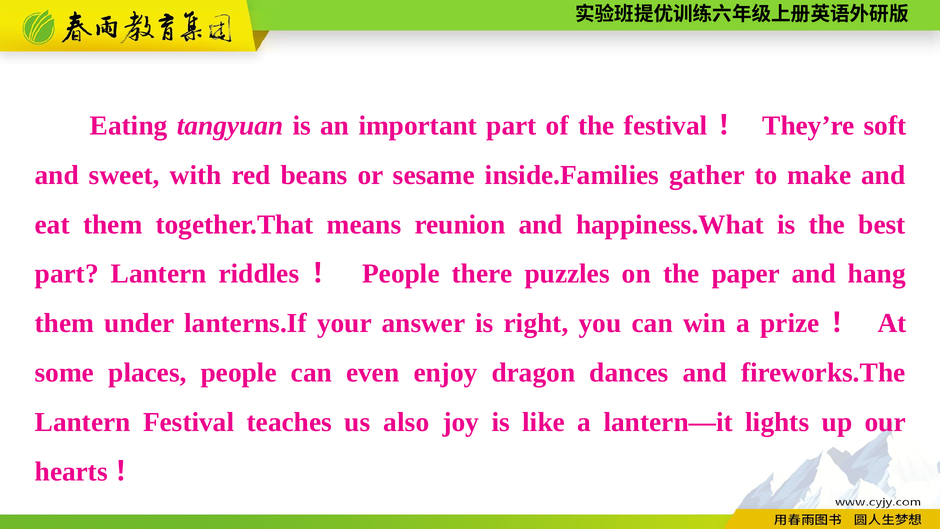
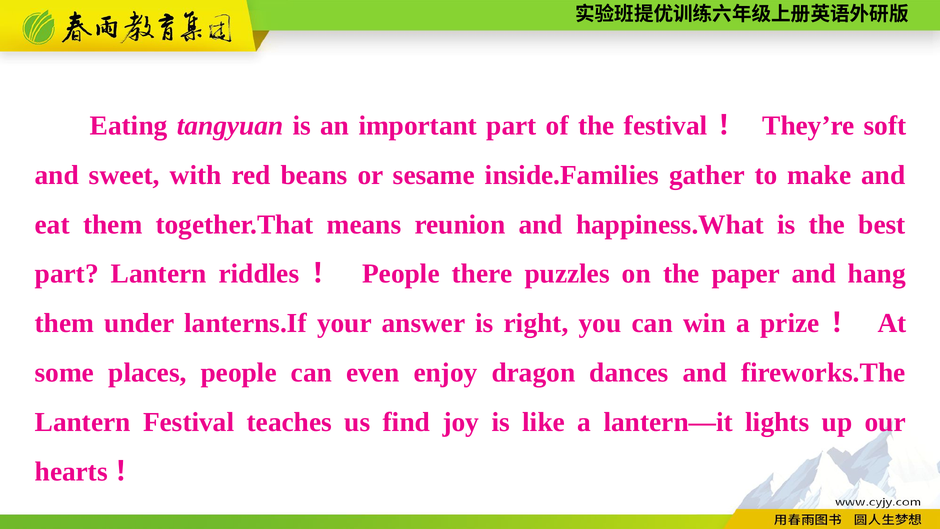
also: also -> find (406, 422)
